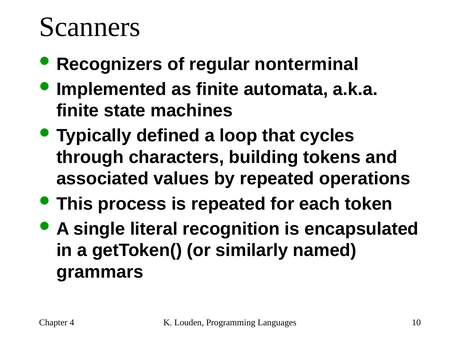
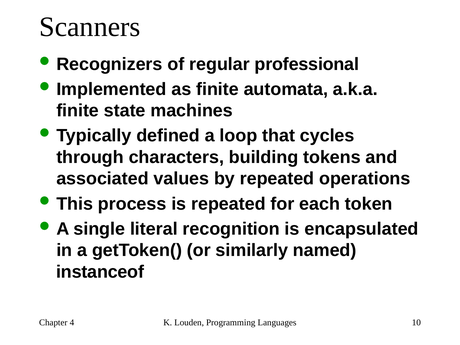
nonterminal: nonterminal -> professional (307, 64)
grammars: grammars -> instanceof (100, 272)
